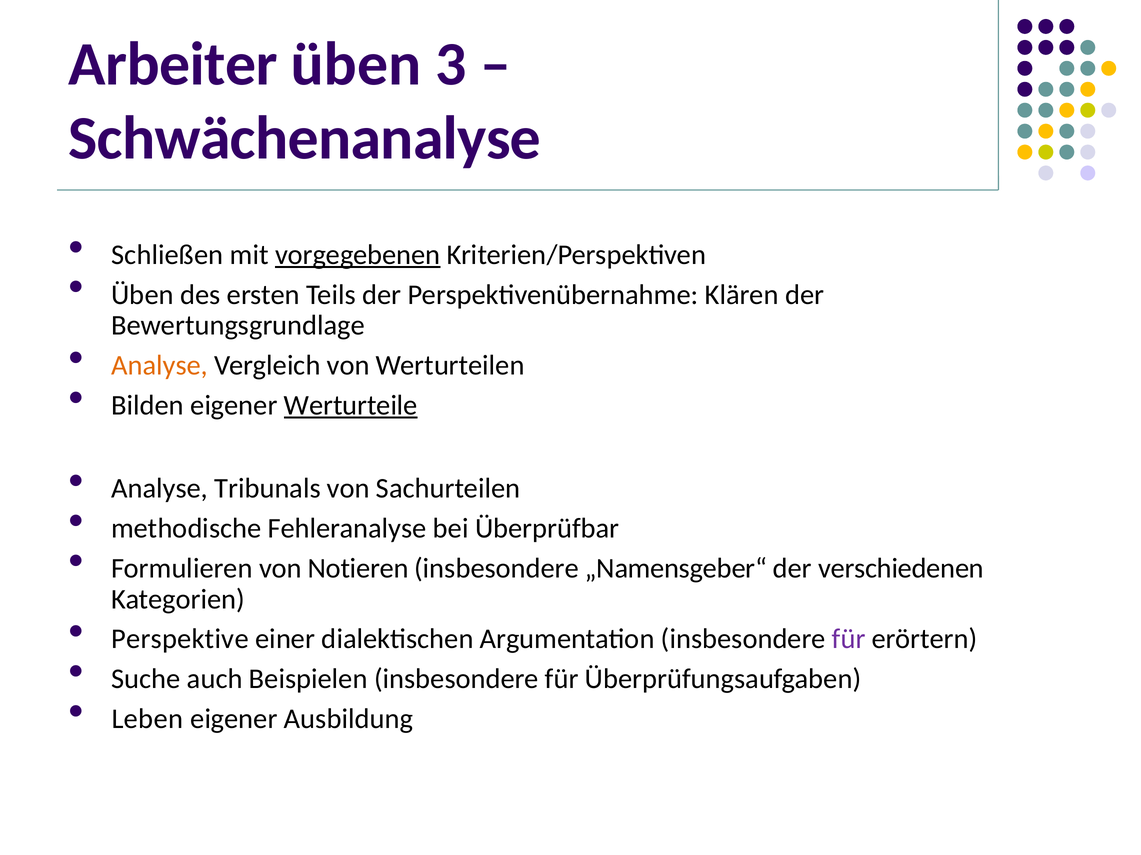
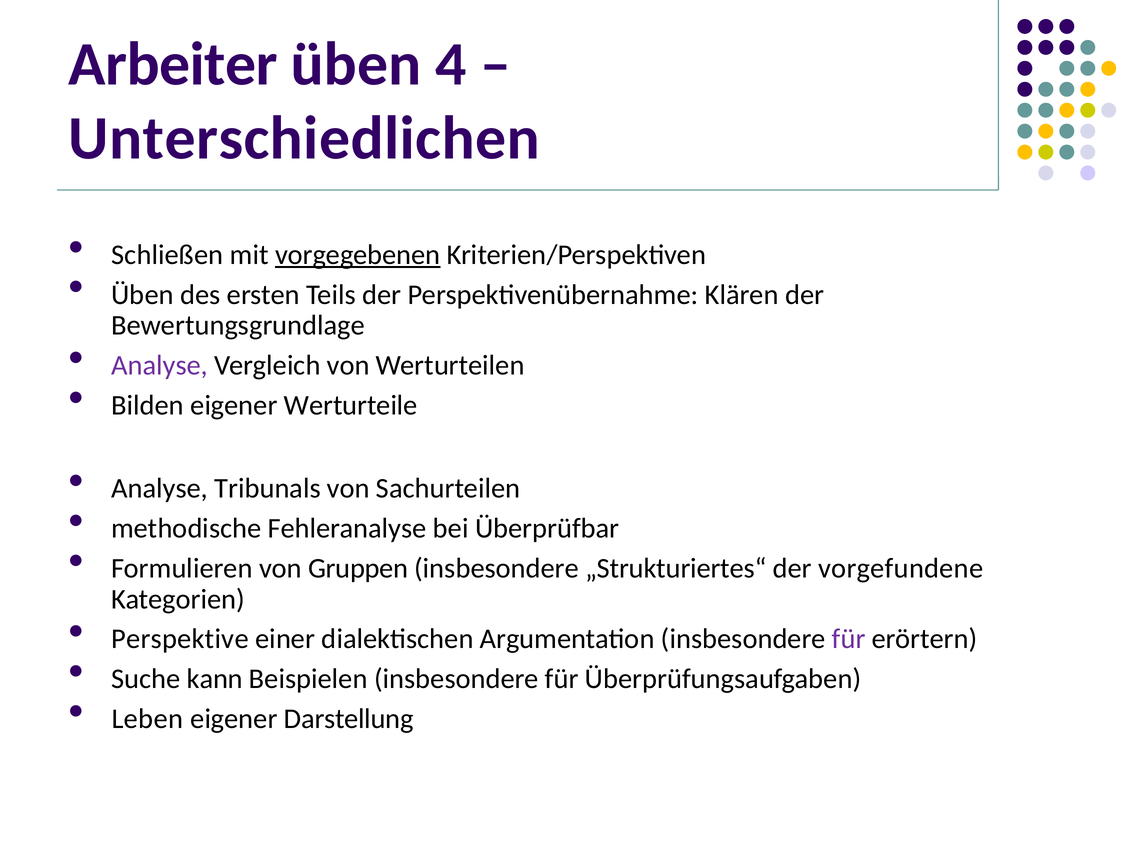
3: 3 -> 4 (451, 64)
Schwächenanalyse: Schwächenanalyse -> Unterschiedlichen (304, 138)
Analyse colour: orange -> purple (160, 366)
Werturteile underline: present -> none (351, 406)
Notieren: Notieren -> Gruppen (358, 569)
„Namensgeber“: „Namensgeber“ -> „Strukturiertes“ (676, 569)
verschiedenen: verschiedenen -> vorgefundene (901, 569)
auch: auch -> kann (215, 679)
Ausbildung: Ausbildung -> Darstellung (349, 719)
